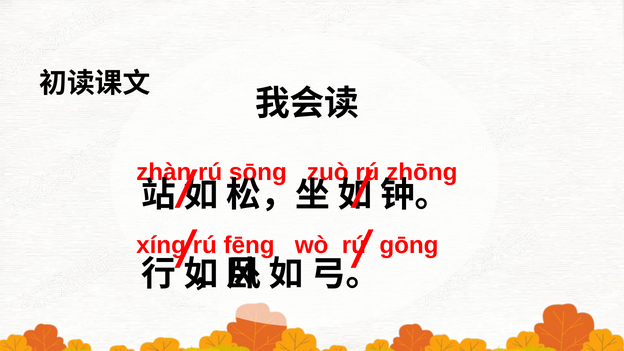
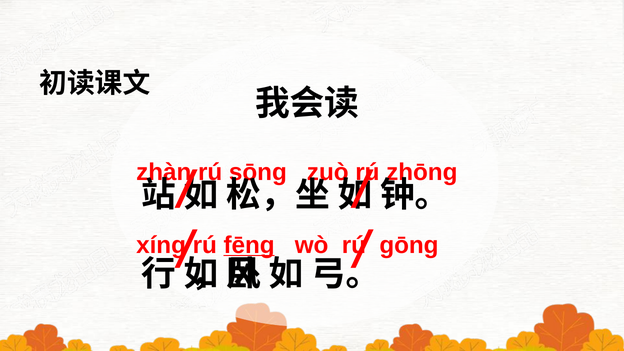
fēnɡ underline: none -> present (249, 245)
